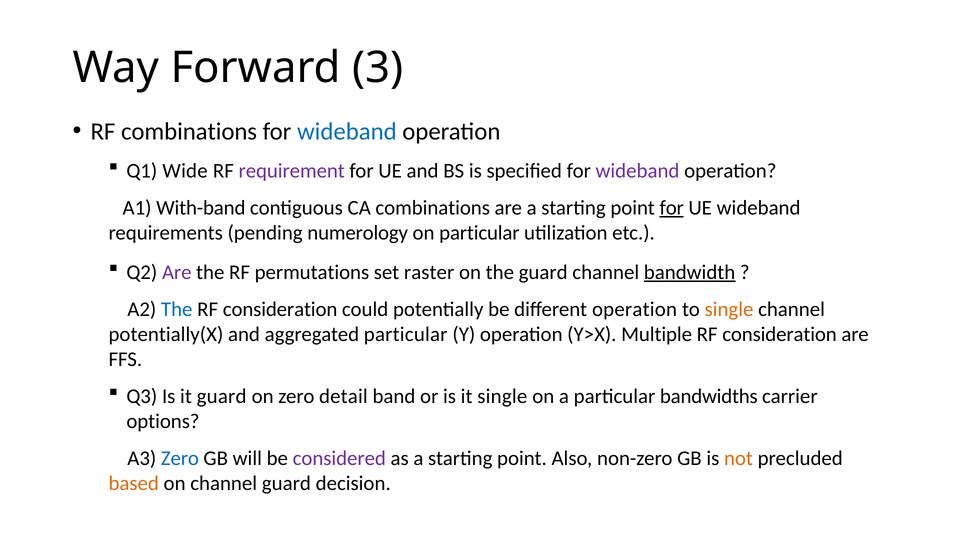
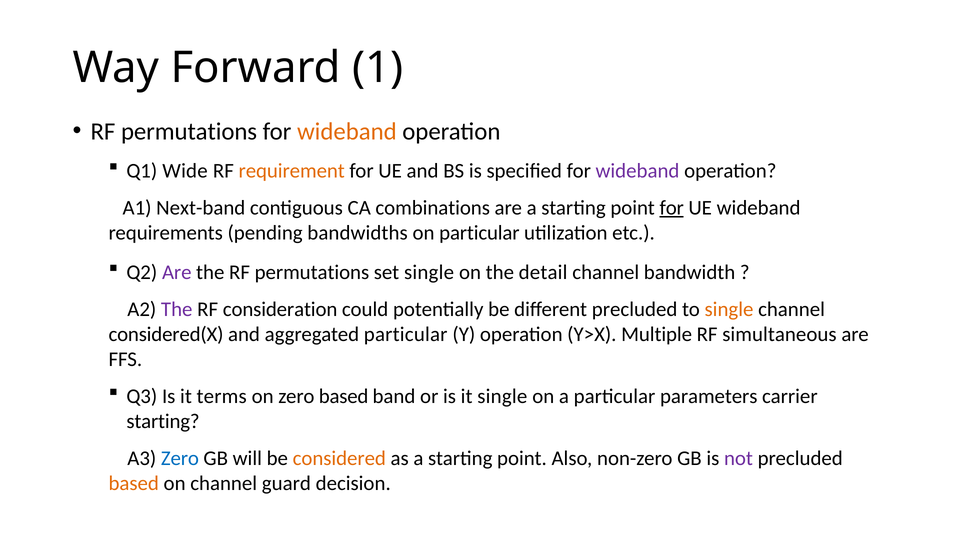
3: 3 -> 1 (378, 68)
combinations: combinations -> permutations (189, 132)
wideband colour: blue -> orange (347, 132)
requirement colour: purple -> orange (292, 171)
With-band: With-band -> Next-band (201, 208)
numerology: numerology -> bandwidths (358, 233)
set raster: raster -> single (429, 272)
the guard: guard -> detail (543, 272)
bandwidth underline: present -> none (690, 272)
The colour: blue -> purple (177, 309)
different operation: operation -> precluded (635, 309)
potentially(X: potentially(X -> considered(X (166, 334)
consideration: consideration -> simultaneous (779, 334)
it guard: guard -> terms (222, 396)
zero detail: detail -> based (344, 396)
bandwidths: bandwidths -> parameters (709, 396)
options: options -> starting (163, 421)
considered colour: purple -> orange (339, 458)
not colour: orange -> purple (738, 458)
